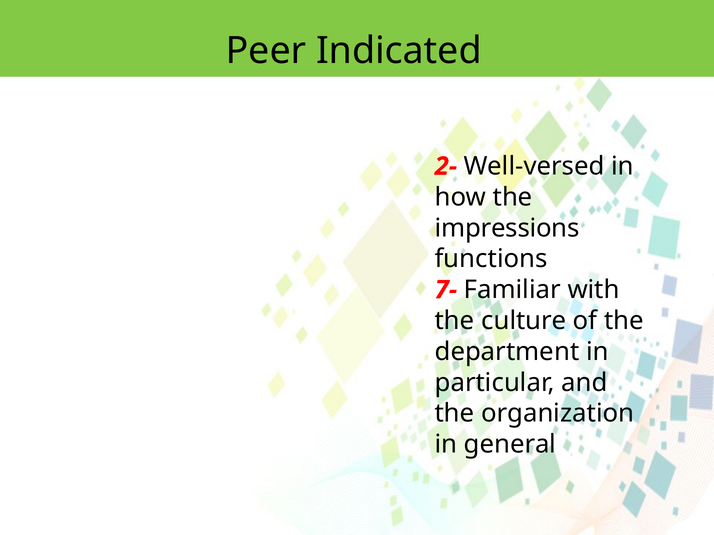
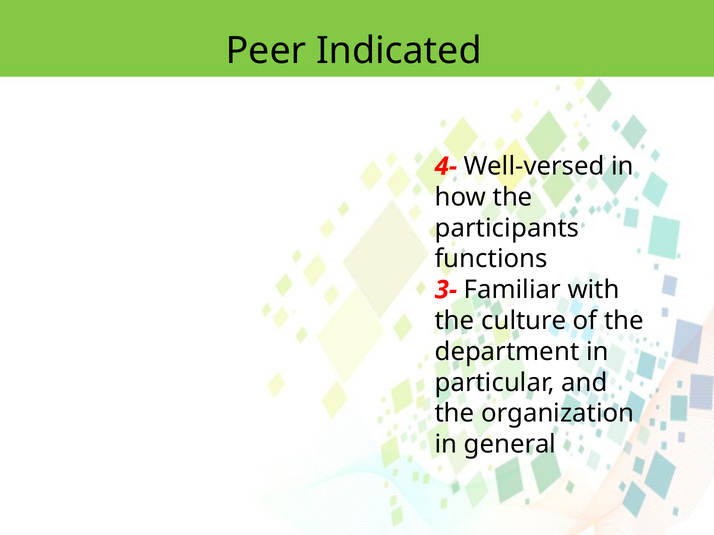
2-: 2- -> 4- (446, 166)
impressions: impressions -> participants (507, 228)
7-: 7- -> 3- (446, 290)
